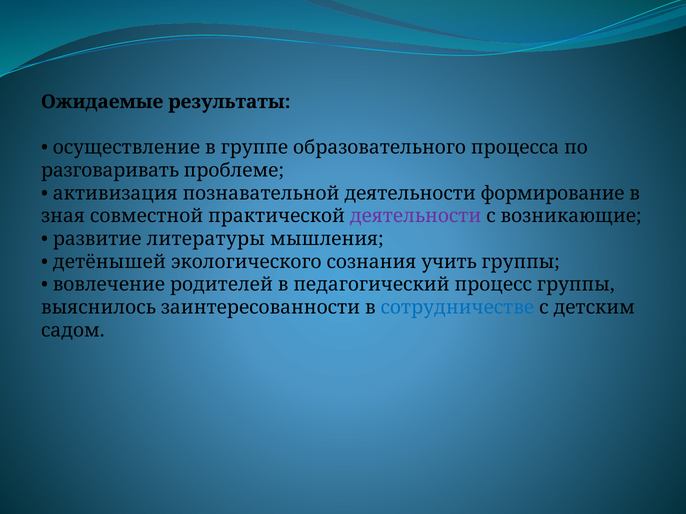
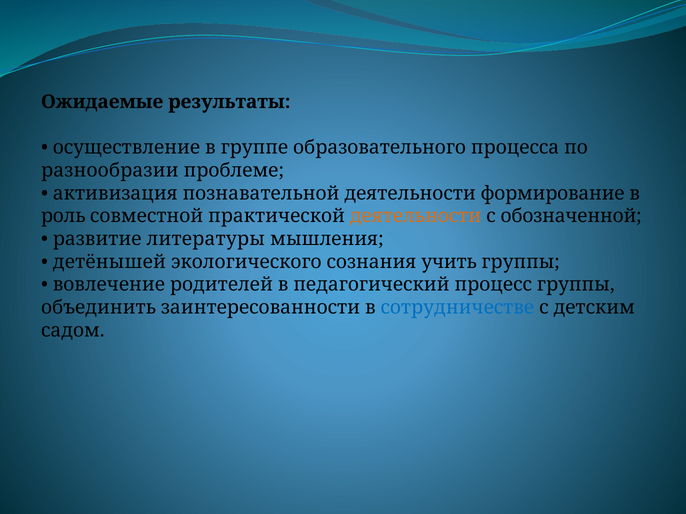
разговаривать: разговаривать -> разнообразии (110, 171)
зная: зная -> роль (63, 216)
деятельности colour: purple -> orange (416, 216)
возникающие: возникающие -> обозначенной (571, 216)
выяснилось: выяснилось -> объединить (99, 308)
